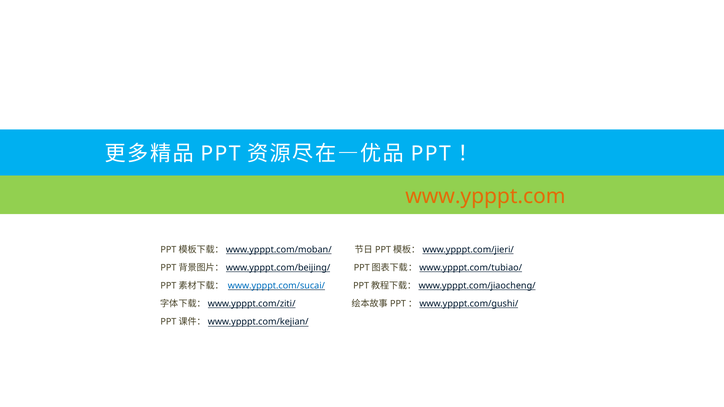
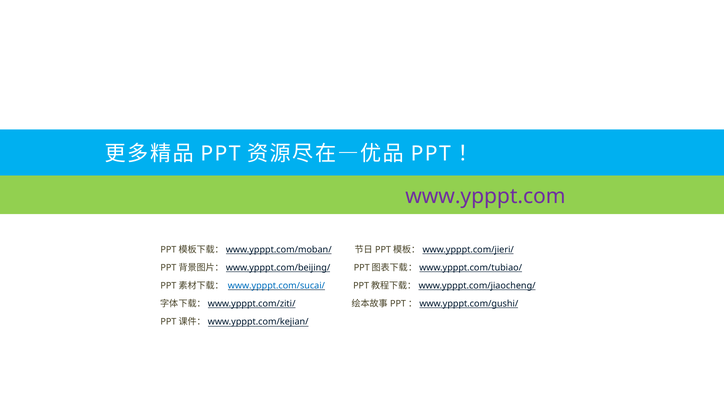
www.ypppt.com colour: orange -> purple (485, 196)
